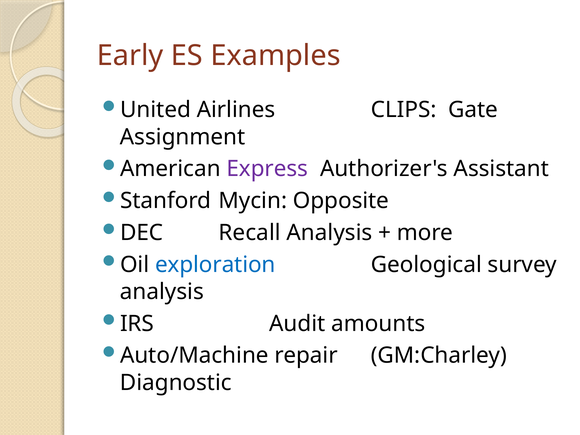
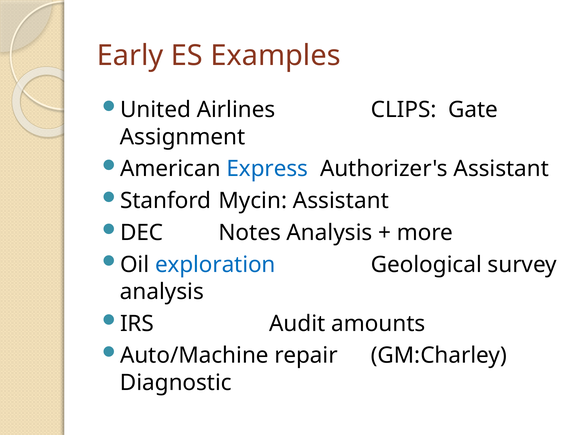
Express colour: purple -> blue (267, 169)
Mycin Opposite: Opposite -> Assistant (341, 201)
Recall: Recall -> Notes (250, 233)
